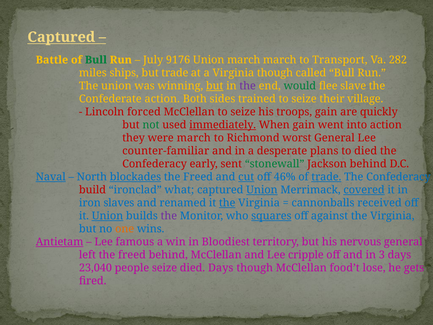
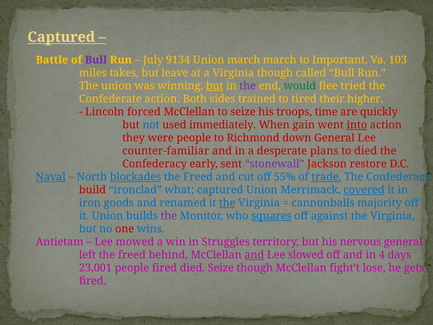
Bull colour: green -> purple (96, 60)
9176: 9176 -> 9134 (178, 60)
Transport: Transport -> Important (340, 60)
282: 282 -> 103 (398, 60)
ships: ships -> takes (124, 73)
but trade: trade -> leave (175, 73)
slave: slave -> tried (353, 86)
seize: seize -> tired (304, 99)
village: village -> higher (365, 99)
troops gain: gain -> time (326, 112)
not colour: green -> blue (151, 125)
immediately underline: present -> none (223, 125)
into underline: none -> present (357, 125)
were march: march -> people (194, 138)
worst: worst -> down (297, 138)
stonewall colour: green -> purple (275, 164)
Jackson behind: behind -> restore (368, 164)
cut underline: present -> none (246, 177)
46%: 46% -> 55% (285, 177)
Union underline: present -> none (262, 190)
slaves: slaves -> goods (119, 203)
received: received -> majority (379, 203)
Union underline: present -> none (107, 216)
one colour: orange -> red (125, 229)
Antietam underline: present -> none (60, 242)
famous: famous -> mowed (135, 242)
Bloodiest: Bloodiest -> Struggles (226, 242)
and underline: none -> present (254, 255)
cripple: cripple -> slowed (306, 255)
3: 3 -> 4 (382, 255)
23,040: 23,040 -> 23,001 (95, 268)
people seize: seize -> fired (164, 268)
died Days: Days -> Seize (221, 268)
food’t: food’t -> fight’t (345, 268)
